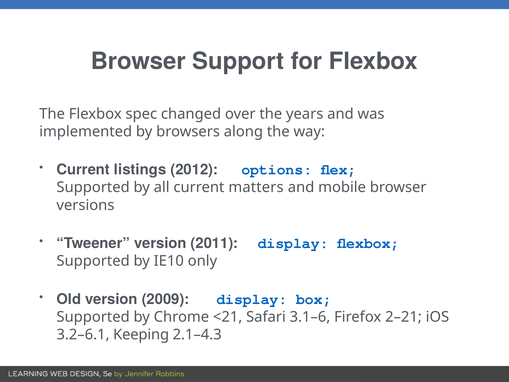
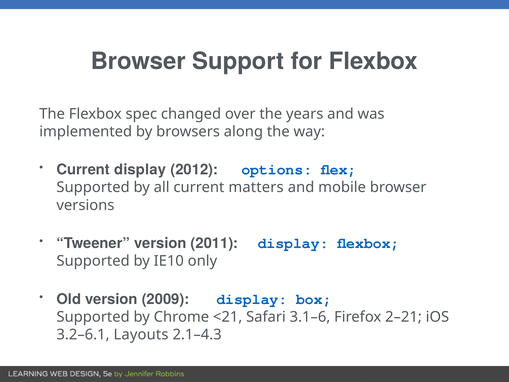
Current listings: listings -> display (140, 170)
Keeping: Keeping -> Layouts (141, 334)
